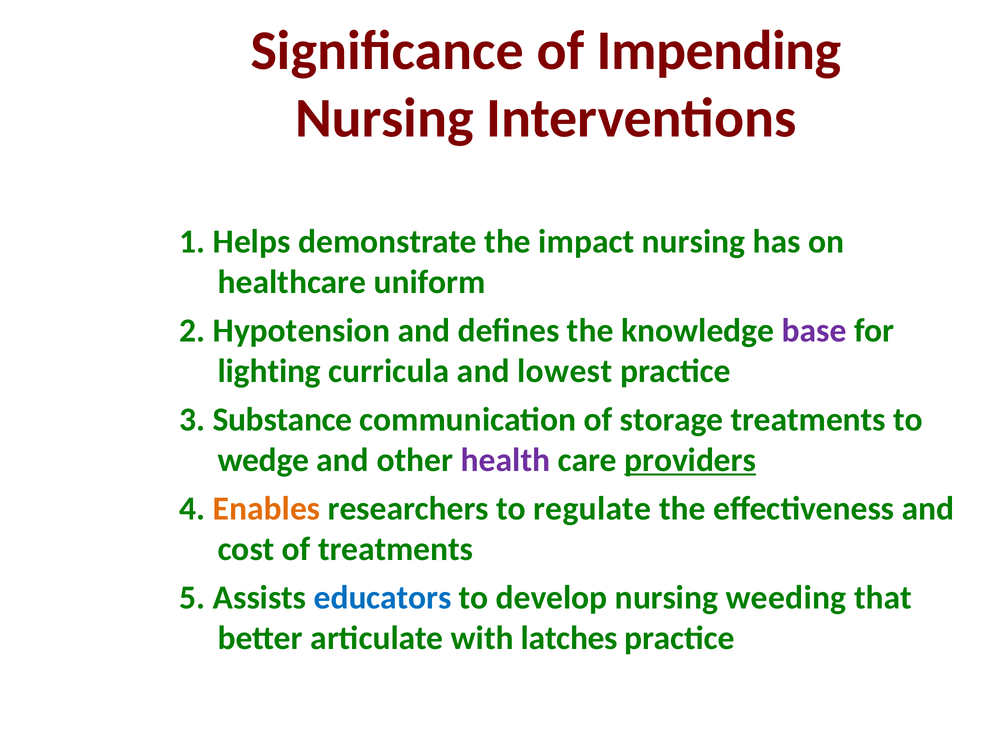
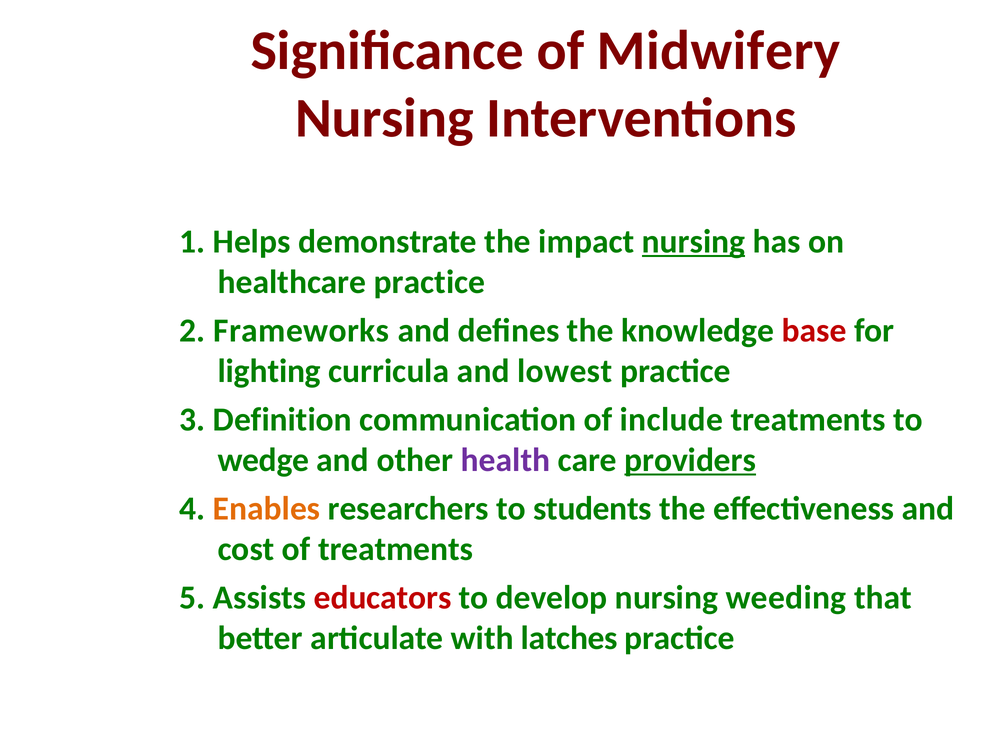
Impending: Impending -> Midwifery (719, 51)
nursing underline: none -> present (694, 242)
healthcare uniform: uniform -> practice (429, 282)
Hypotension: Hypotension -> Frameworks (301, 331)
base colour: purple -> red (814, 331)
Substance: Substance -> Definition (282, 420)
storage: storage -> include (671, 420)
regulate: regulate -> students (593, 509)
educators colour: blue -> red (383, 598)
